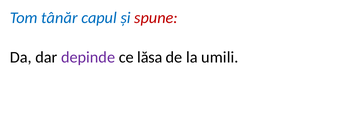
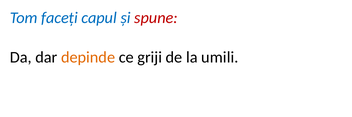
tânăr: tânăr -> faceți (60, 18)
depinde colour: purple -> orange (88, 57)
lăsa: lăsa -> griji (150, 57)
